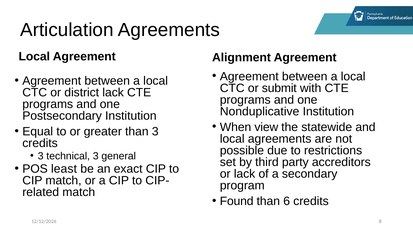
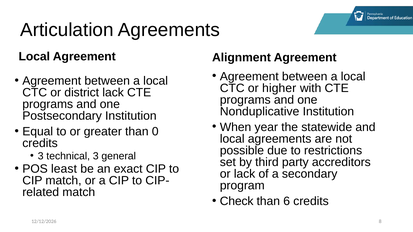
submit: submit -> higher (279, 88)
view: view -> year (266, 127)
than 3: 3 -> 0 (155, 132)
Found: Found -> Check (237, 201)
